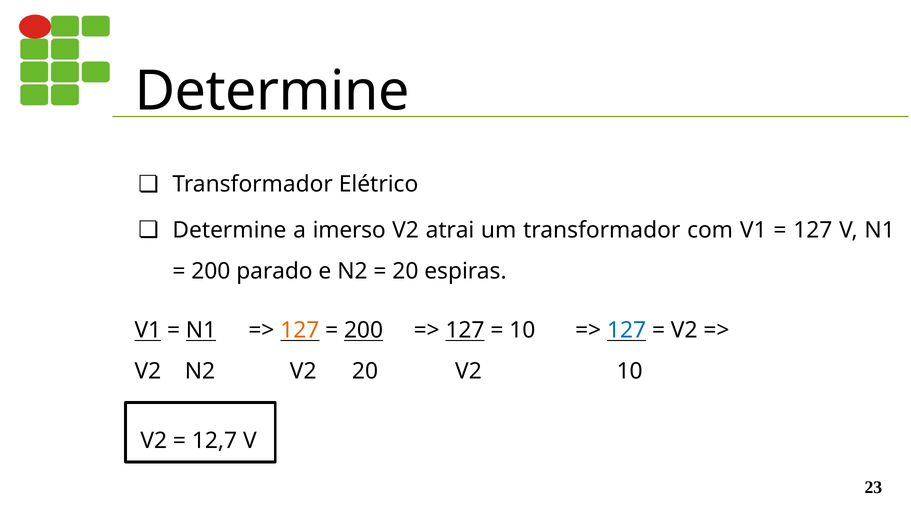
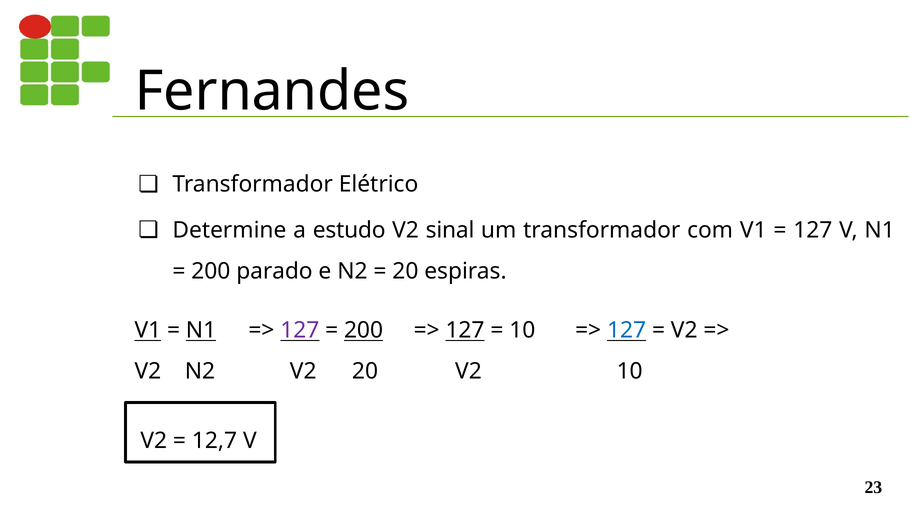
Determine: Determine -> Fernandes (272, 91)
imerso: imerso -> estudo (349, 230)
atrai: atrai -> sinal (450, 230)
127 colour: orange -> purple (300, 330)
